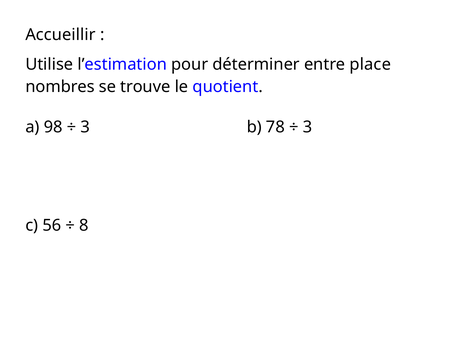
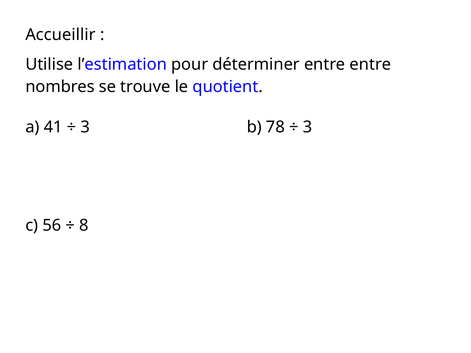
entre place: place -> entre (370, 64)
98: 98 -> 41 (53, 127)
